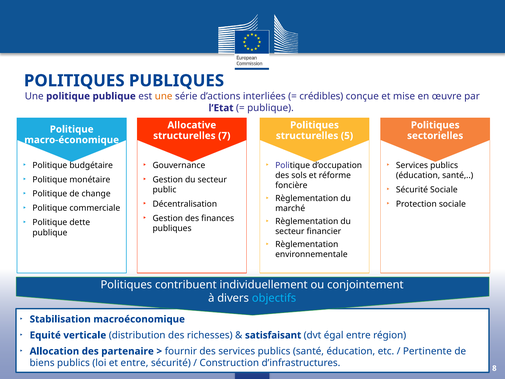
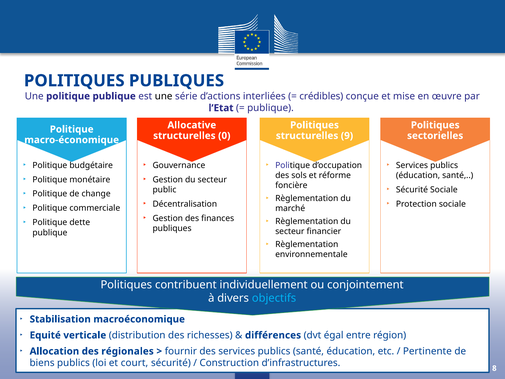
une colour: orange -> black (164, 96)
7: 7 -> 0 (224, 136)
5: 5 -> 9 (347, 136)
satisfaisant: satisfaisant -> différences (273, 335)
partenaire: partenaire -> régionales (128, 351)
et entre: entre -> court (134, 363)
